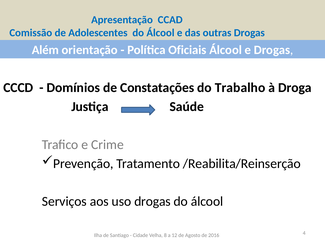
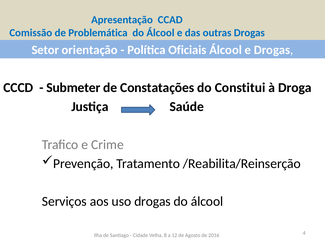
Adolescentes: Adolescentes -> Problemática (98, 33)
Além: Além -> Setor (45, 50)
Domínios: Domínios -> Submeter (73, 88)
Trabalho: Trabalho -> Constitui (240, 88)
